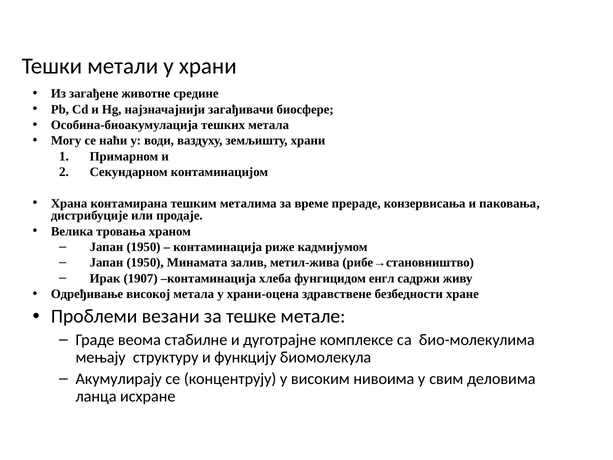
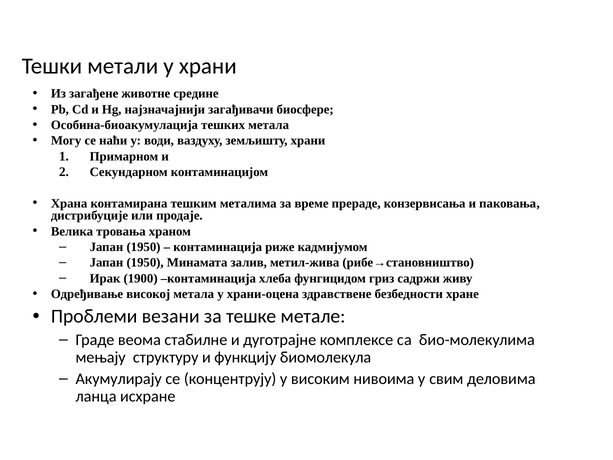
1907: 1907 -> 1900 (141, 278)
енгл: енгл -> гриз (382, 278)
